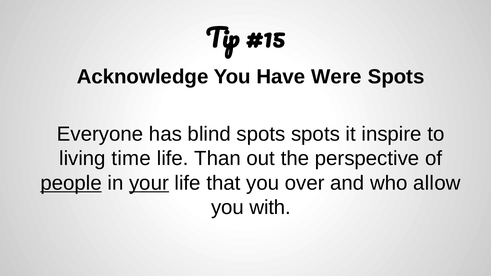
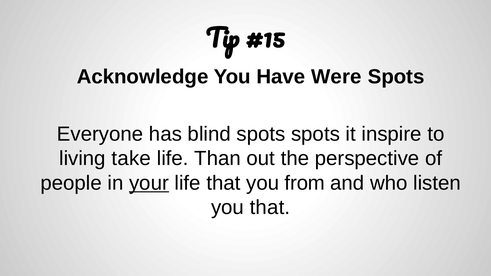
time: time -> take (131, 159)
people underline: present -> none (71, 183)
over: over -> from (305, 183)
allow: allow -> listen (437, 183)
you with: with -> that (270, 208)
